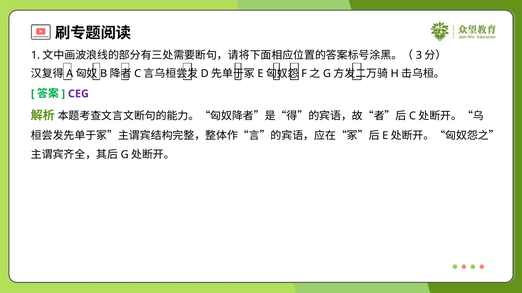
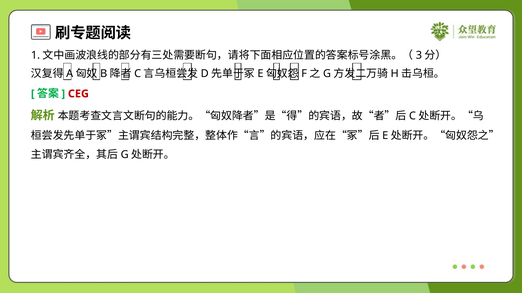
CEG colour: purple -> red (78, 94)
